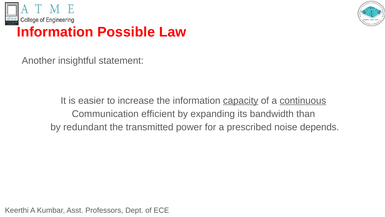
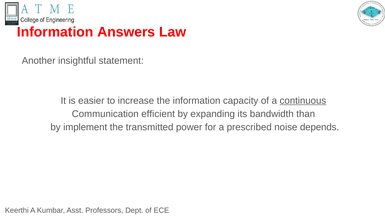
Possible: Possible -> Answers (126, 32)
capacity underline: present -> none (241, 100)
redundant: redundant -> implement (85, 127)
